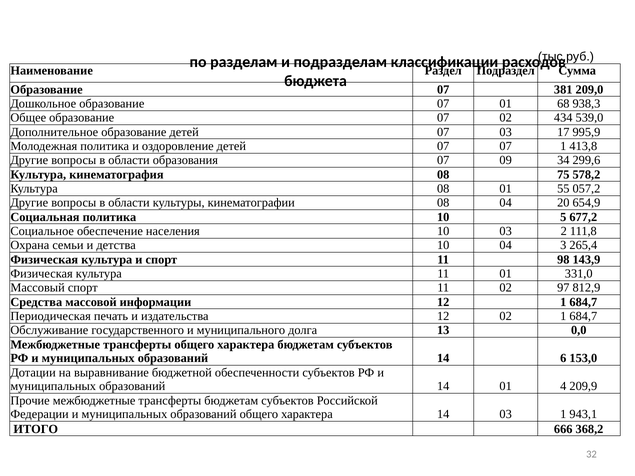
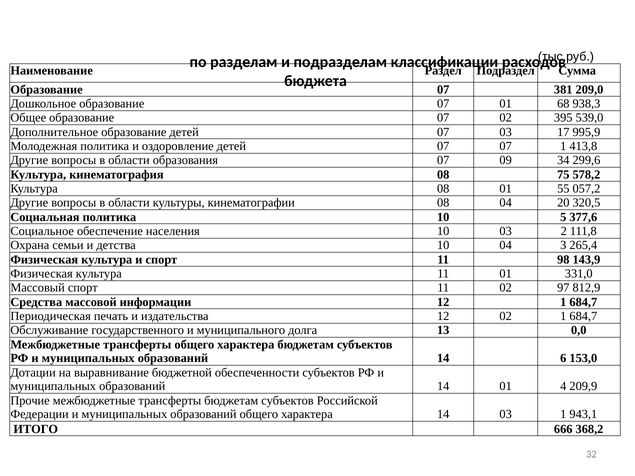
434: 434 -> 395 (563, 118)
654,9: 654,9 -> 320,5 (586, 203)
677,2: 677,2 -> 377,6 (583, 217)
